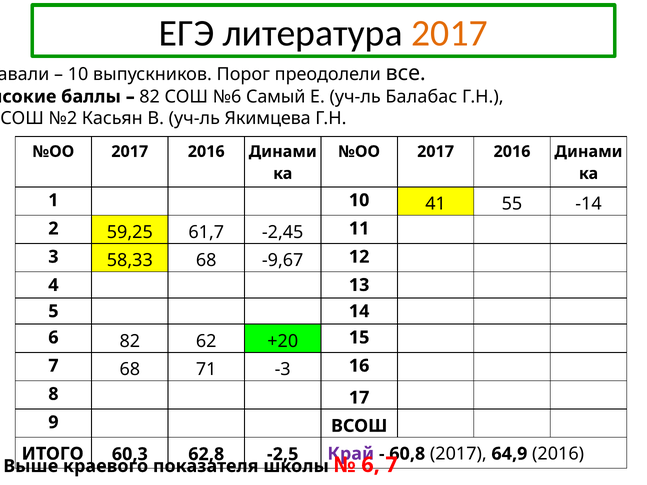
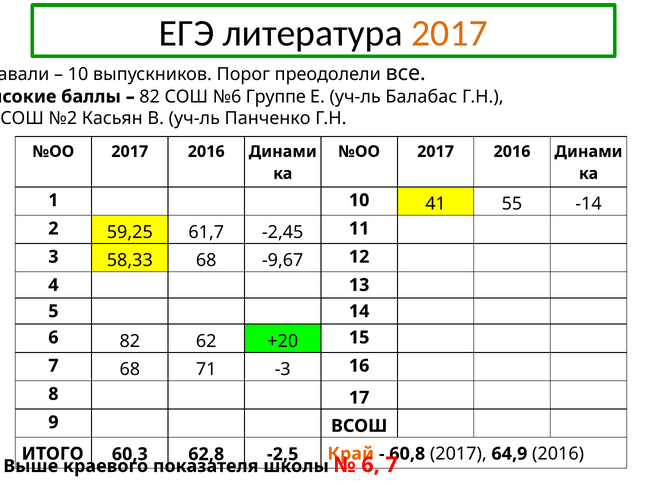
Самый: Самый -> Группе (276, 97)
Якимцева: Якимцева -> Панченко (268, 118)
Край colour: purple -> orange (351, 454)
